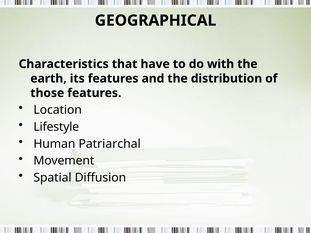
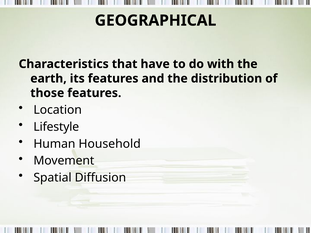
Patriarchal: Patriarchal -> Household (110, 144)
